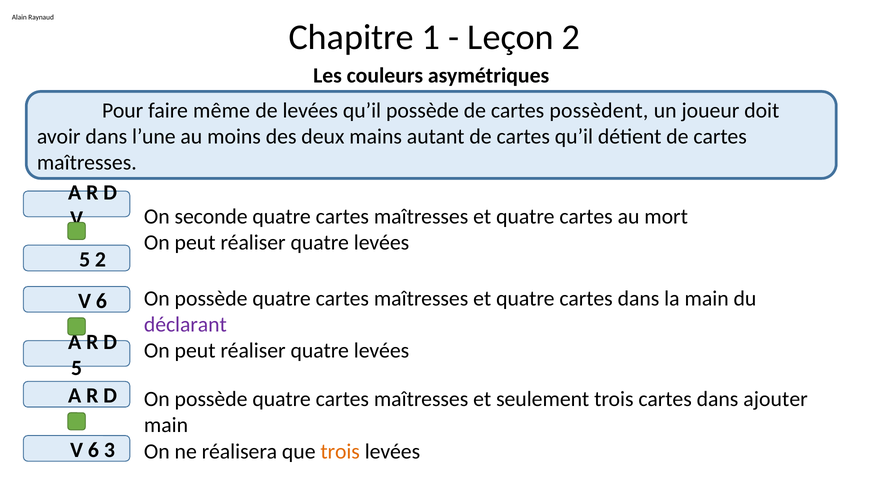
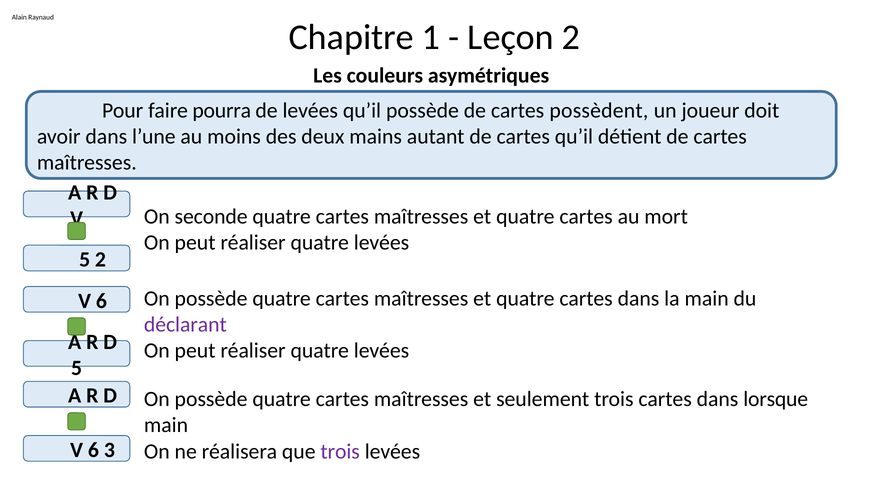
même: même -> pourra (222, 110)
ajouter: ajouter -> lorsque (776, 399)
trois colour: orange -> purple (340, 451)
